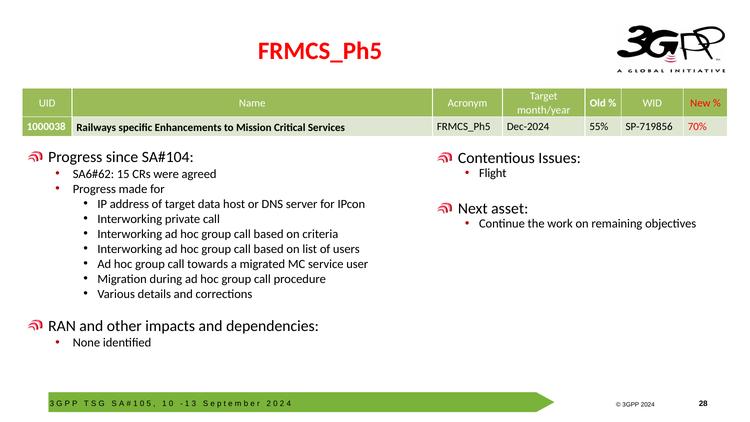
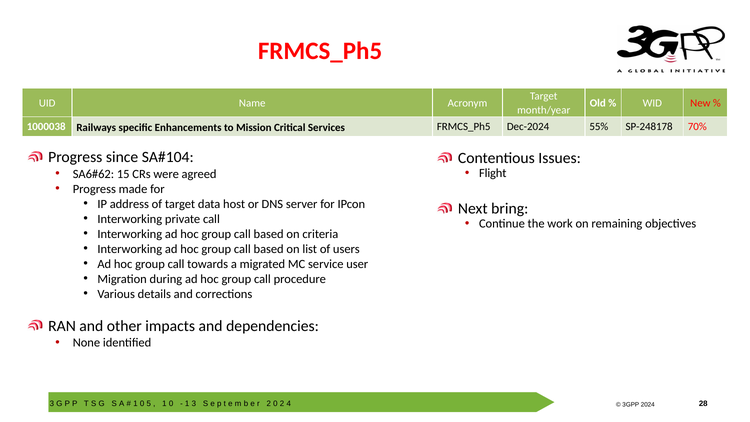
SP-719856: SP-719856 -> SP-248178 (649, 127)
asset: asset -> bring (510, 209)
